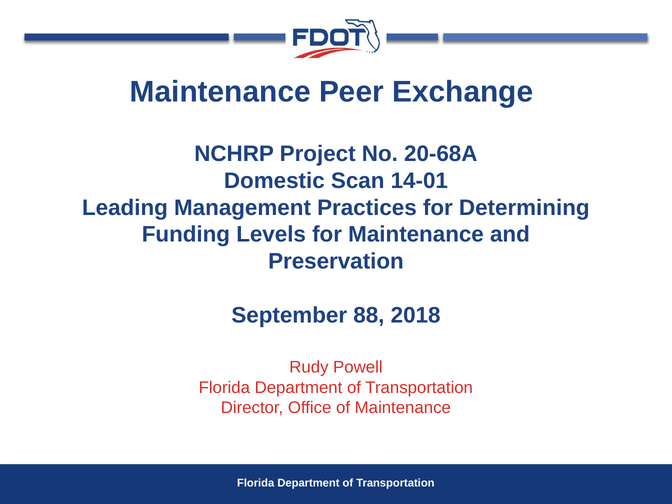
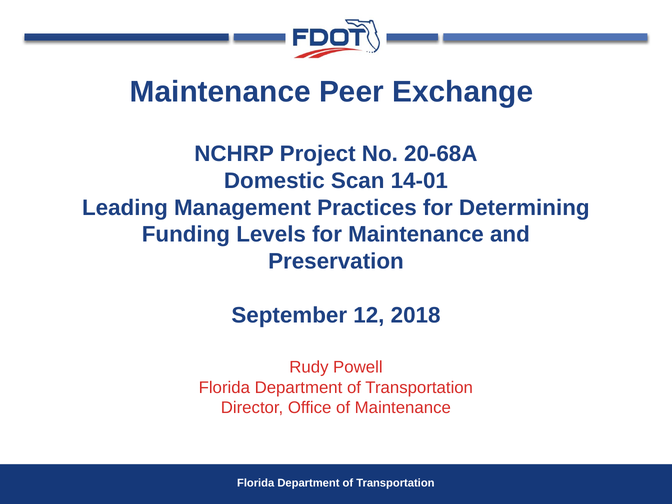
88: 88 -> 12 (369, 315)
